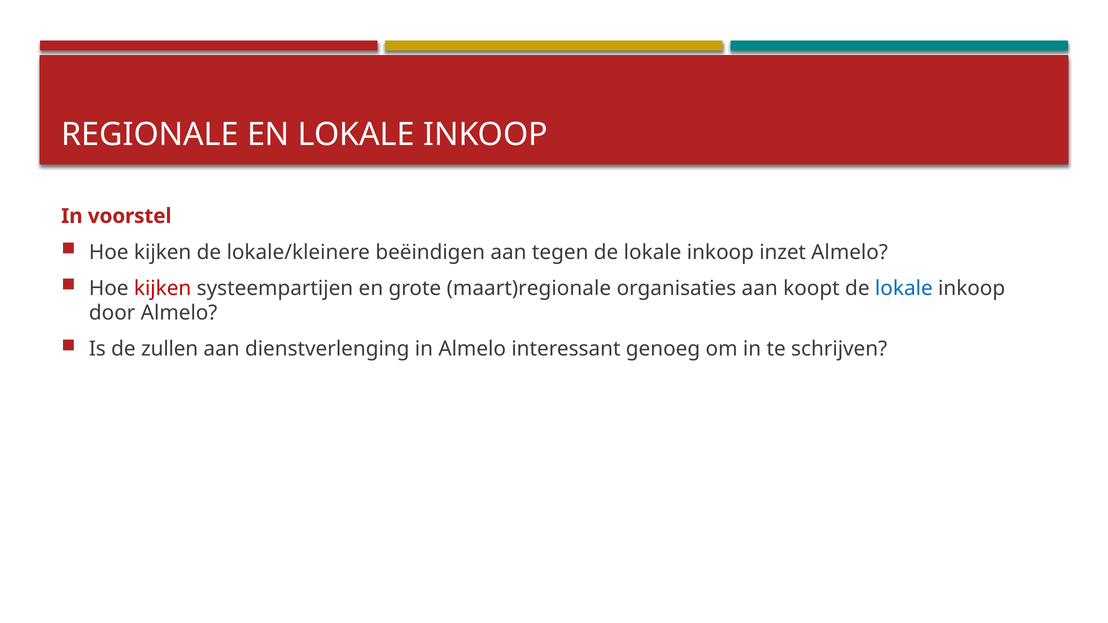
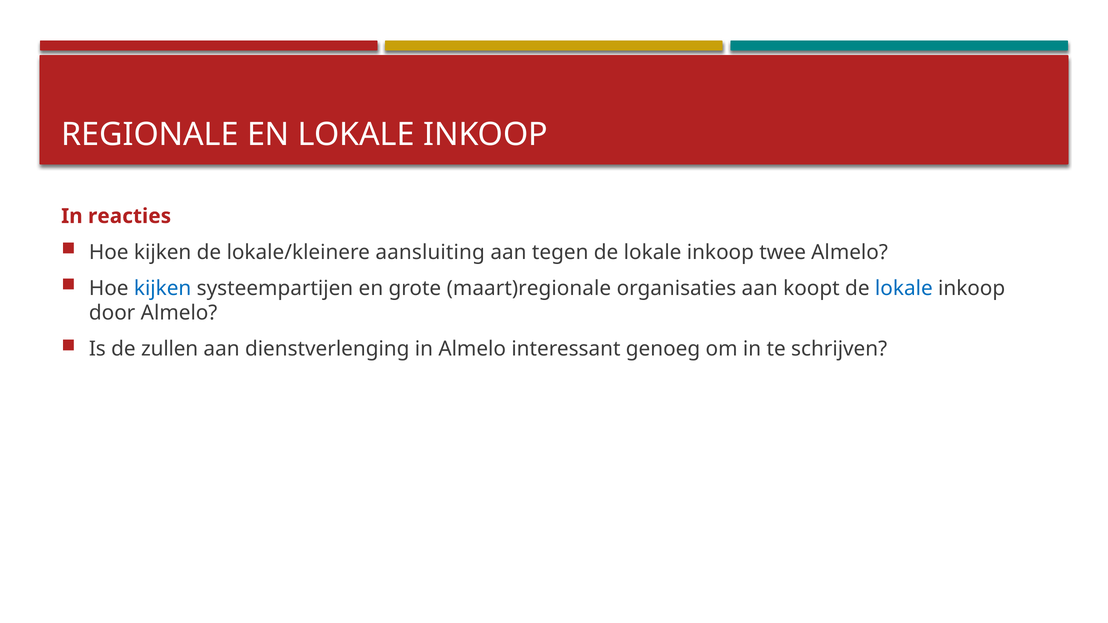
voorstel: voorstel -> reacties (130, 216)
beëindigen: beëindigen -> aansluiting (430, 252)
inzet: inzet -> twee (783, 252)
kijken colour: red -> blue (163, 288)
